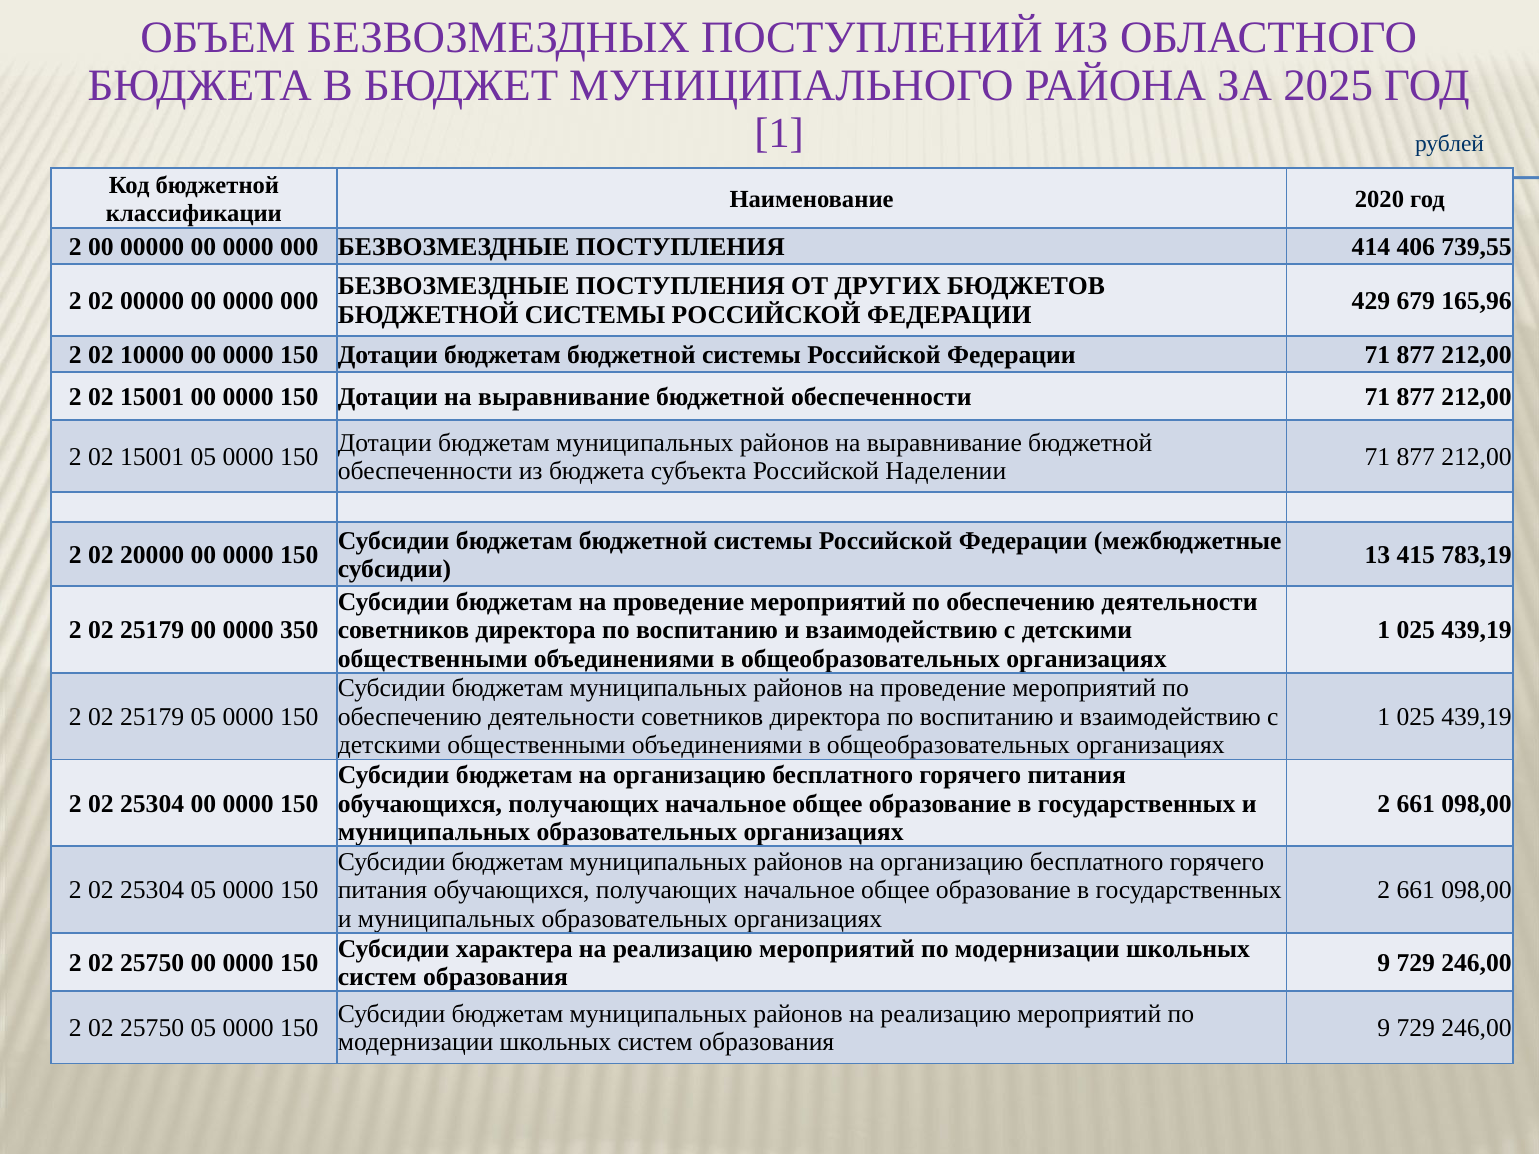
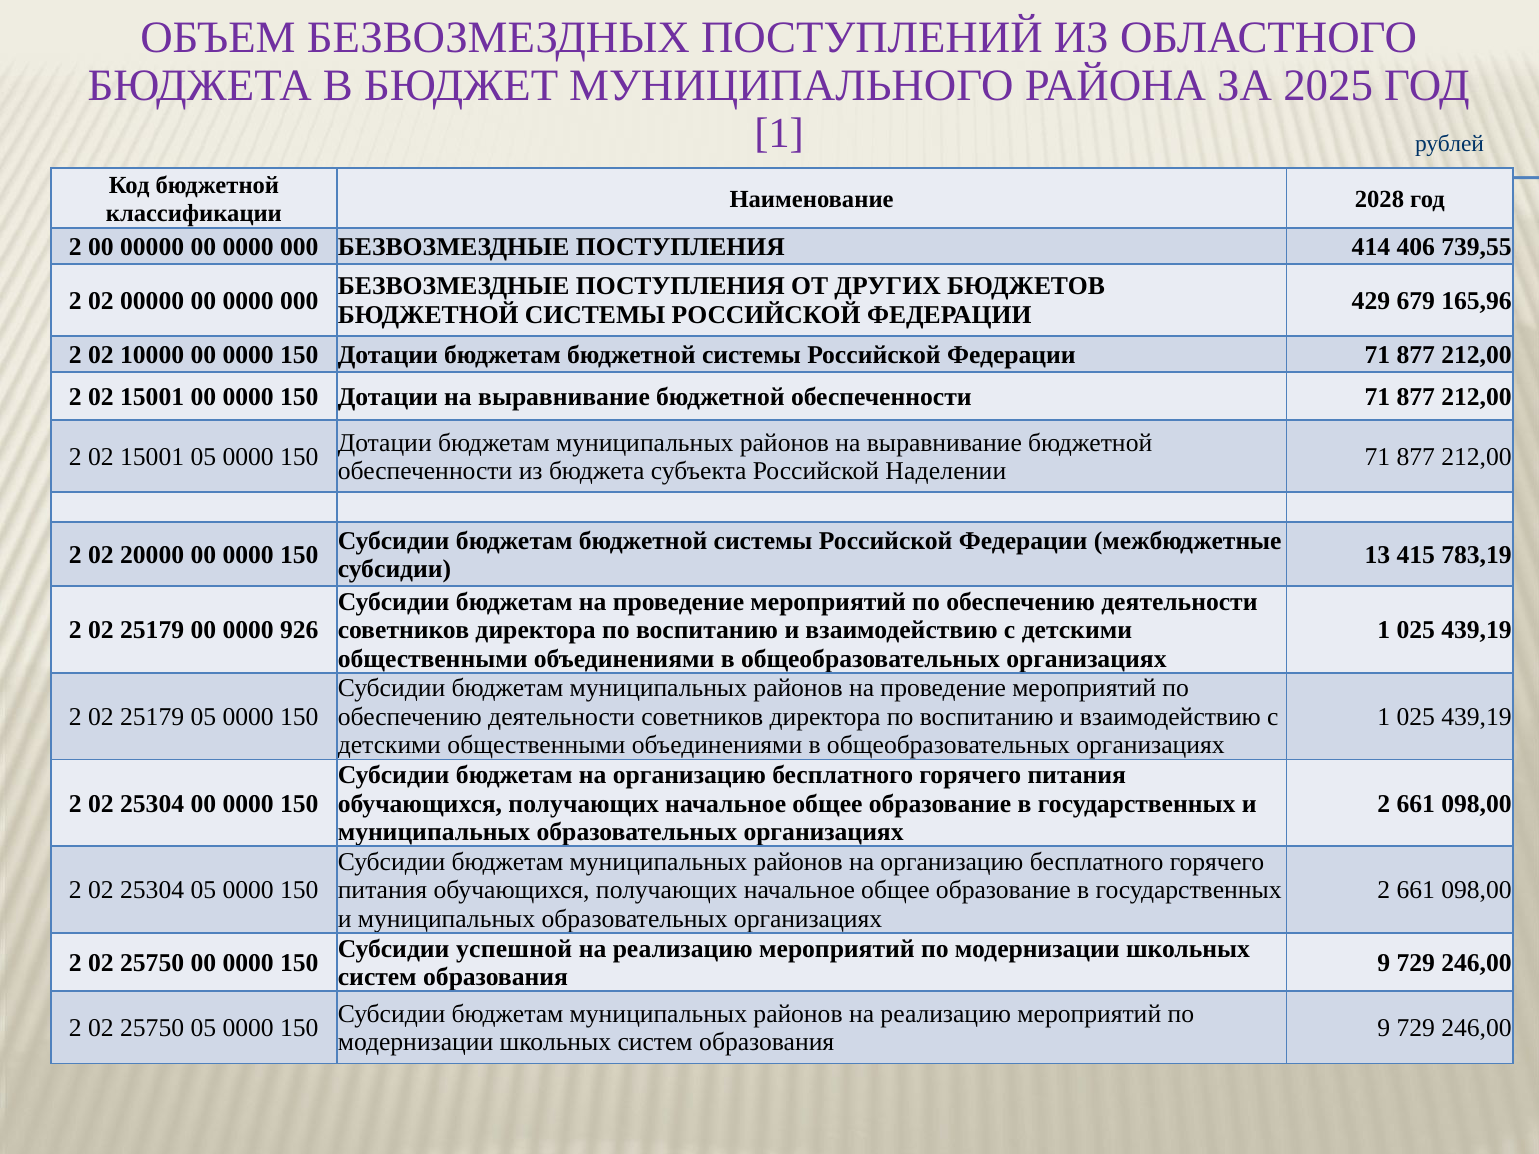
2020: 2020 -> 2028 (1379, 199)
350: 350 -> 926 (299, 630)
характера: характера -> успешной (514, 949)
